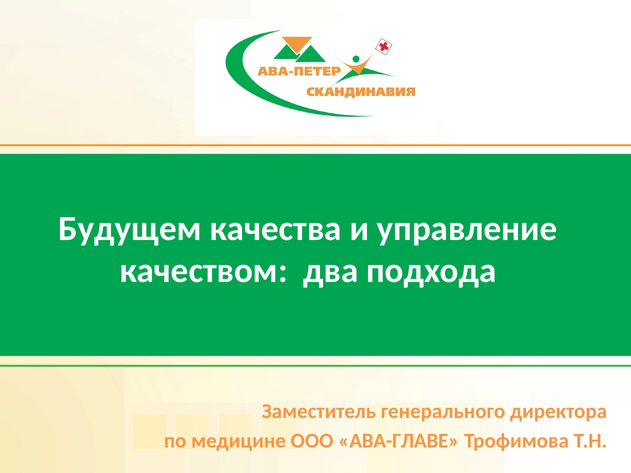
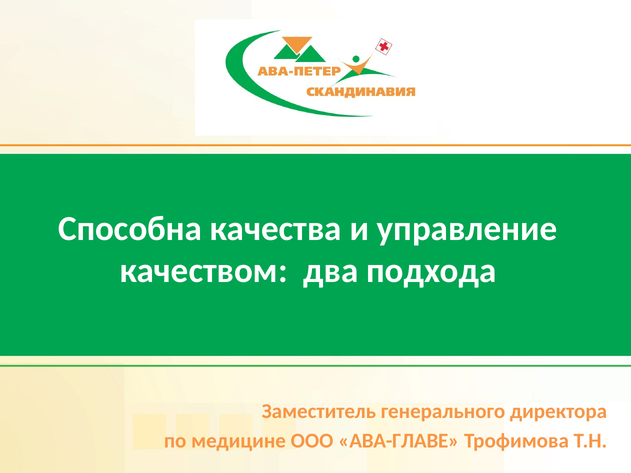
Будущем: Будущем -> Способна (130, 229)
